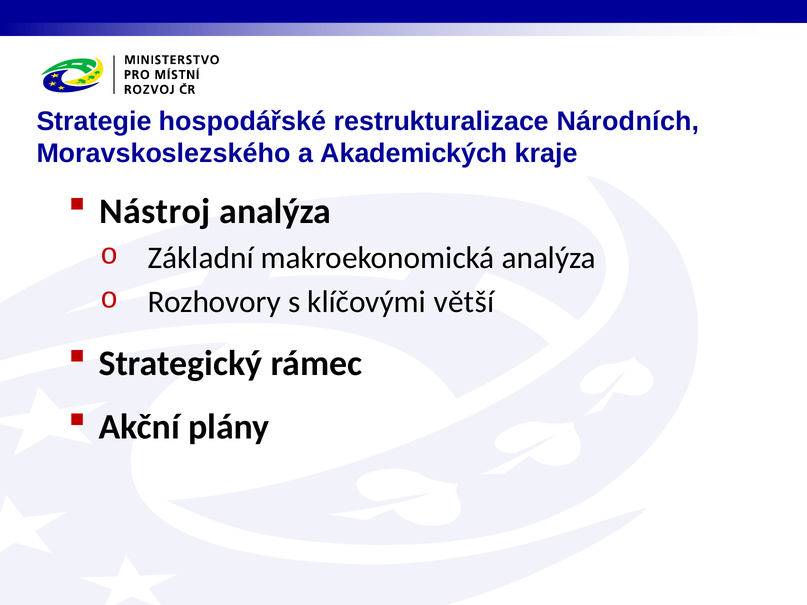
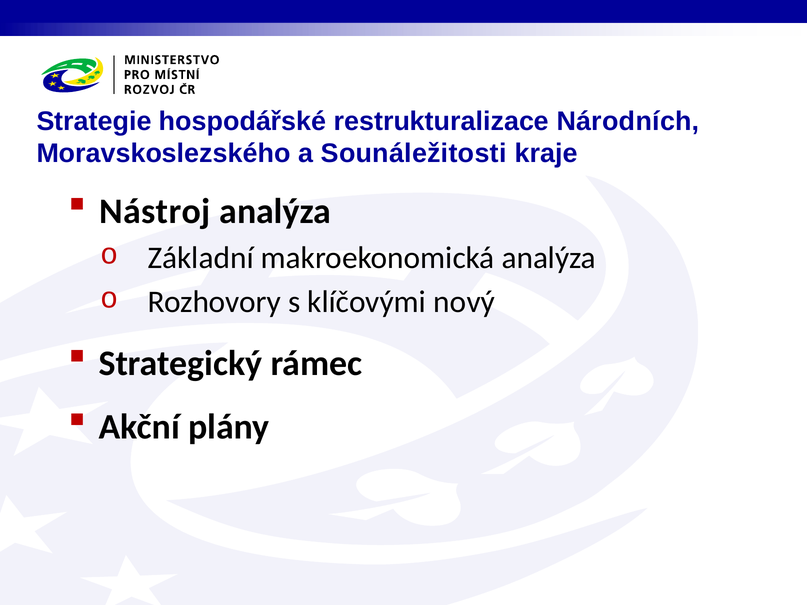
Akademických: Akademických -> Sounáležitosti (414, 154)
větší: větší -> nový (464, 302)
